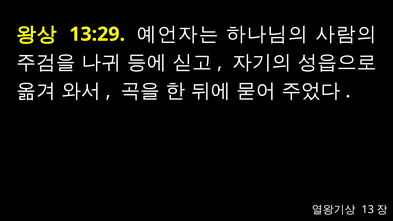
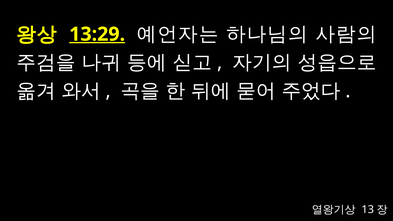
13:29 underline: none -> present (97, 34)
